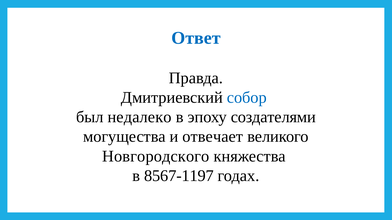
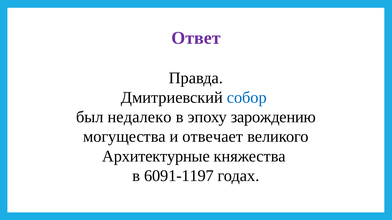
Ответ colour: blue -> purple (196, 38)
создателями: создателями -> зарождению (273, 117)
Новгородского: Новгородского -> Архитектурные (156, 157)
8567-1197: 8567-1197 -> 6091-1197 (179, 176)
